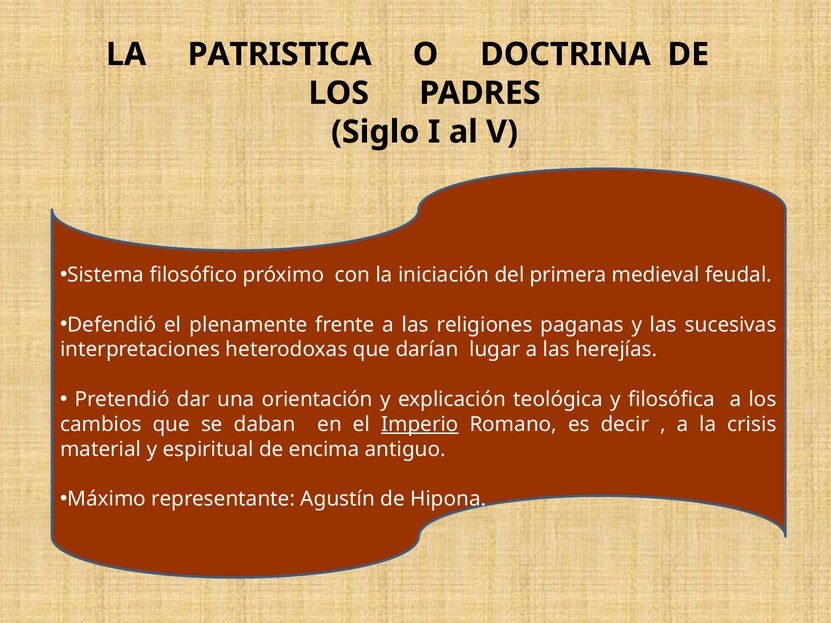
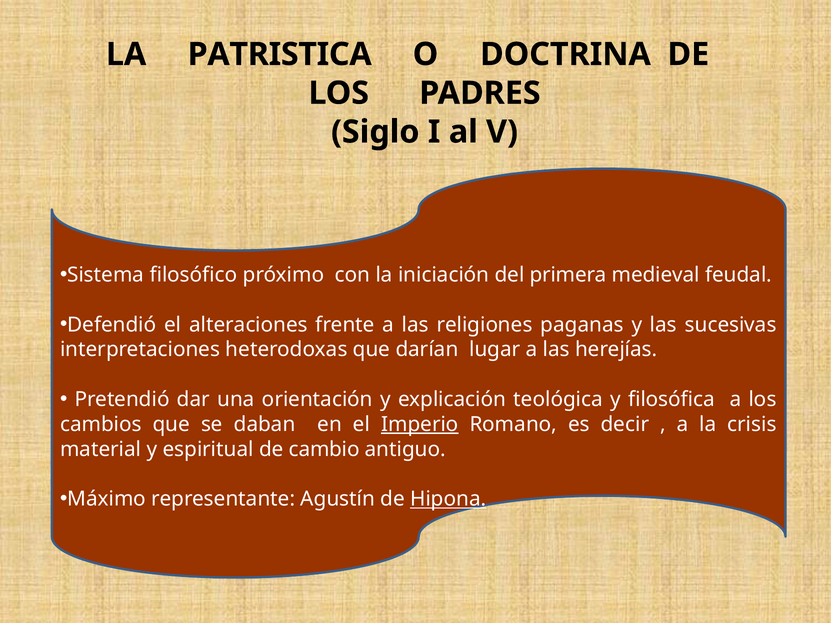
plenamente: plenamente -> alteraciones (249, 325)
encima: encima -> cambio (324, 449)
Hipona underline: none -> present (448, 499)
